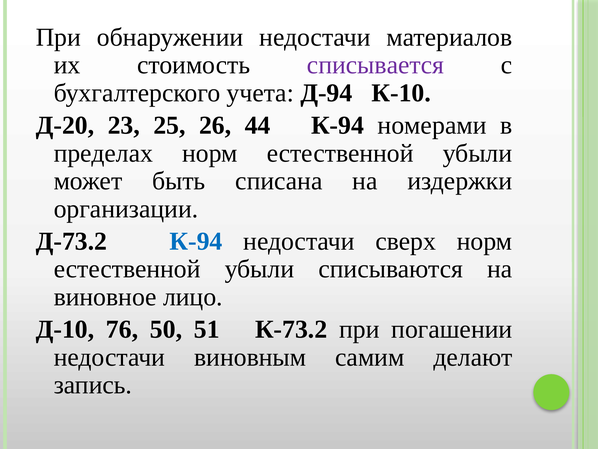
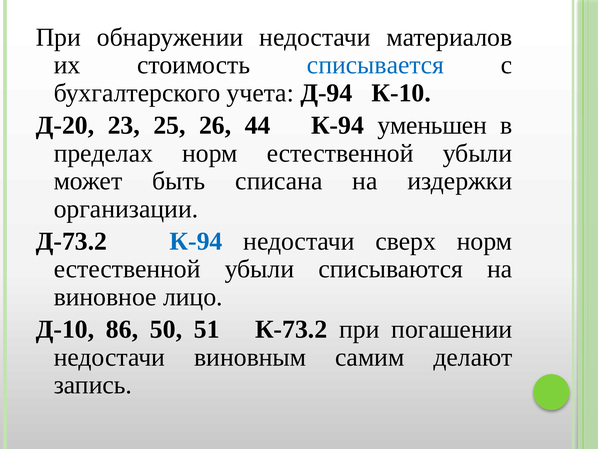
списывается colour: purple -> blue (375, 65)
номерами: номерами -> уменьшен (432, 125)
76: 76 -> 86 (122, 329)
